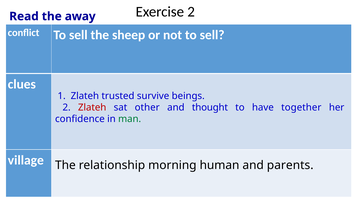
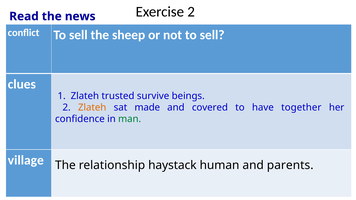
away: away -> news (80, 16)
Zlateh colour: red -> orange (92, 108)
other: other -> made (147, 108)
thought: thought -> covered (210, 108)
morning: morning -> haystack (172, 165)
